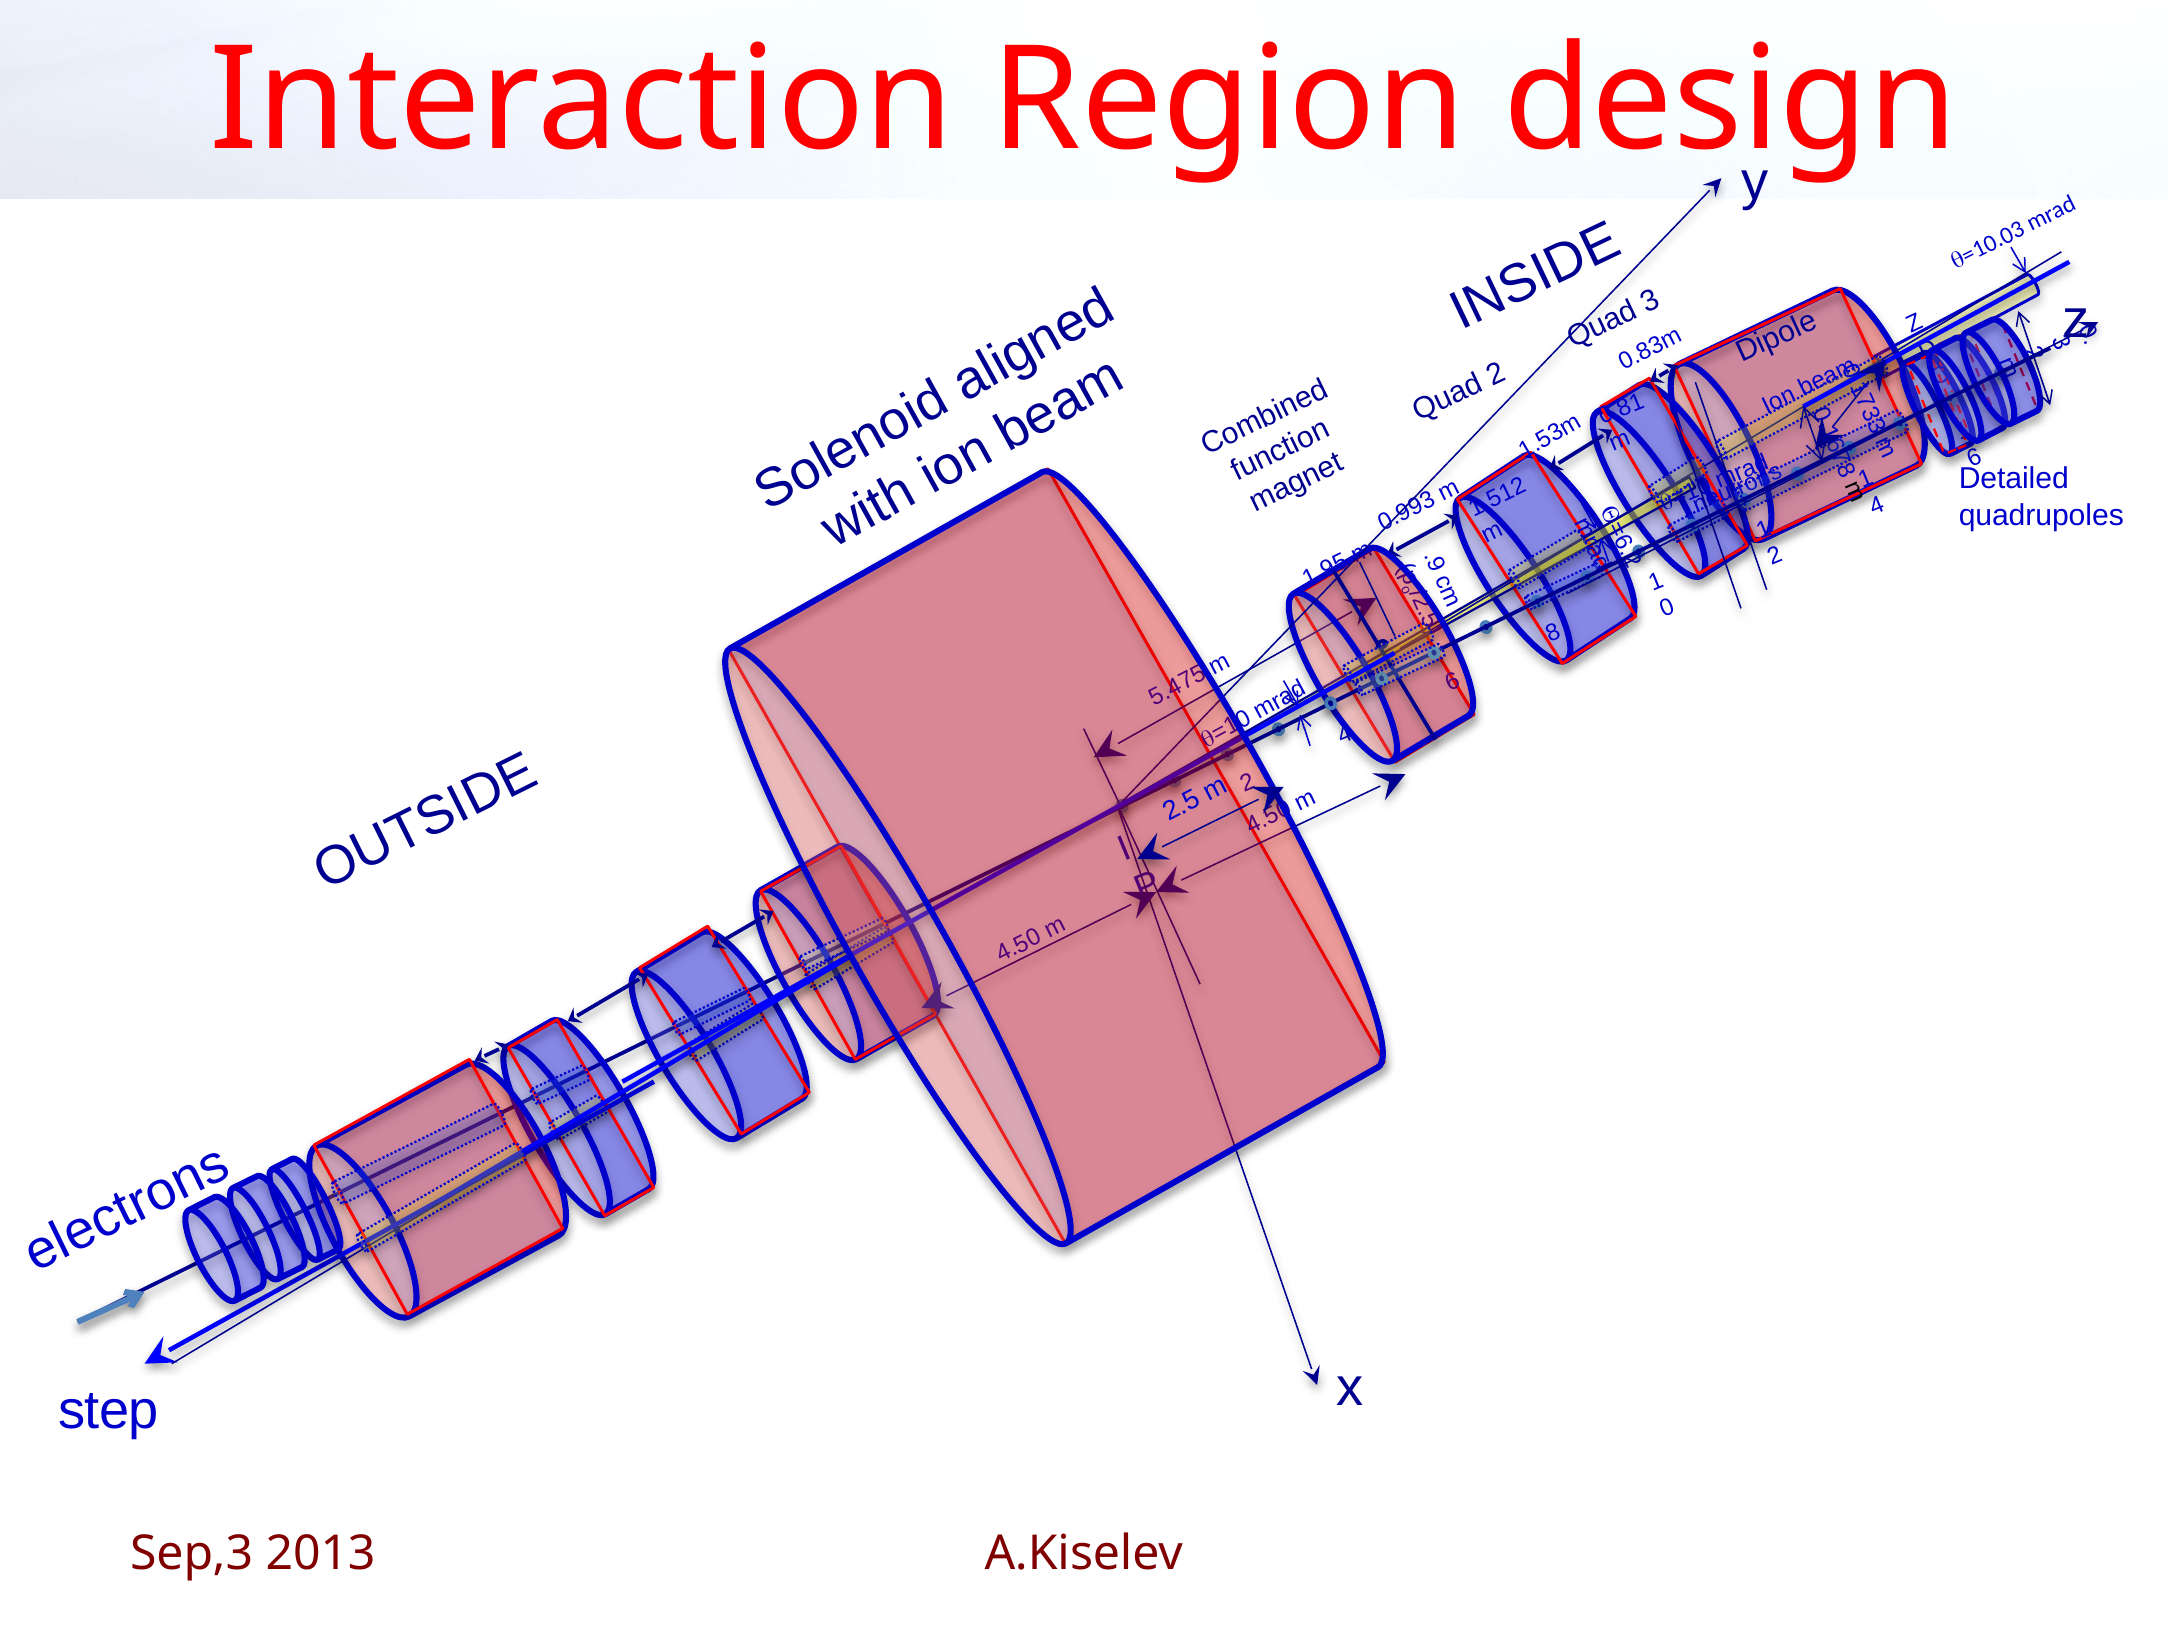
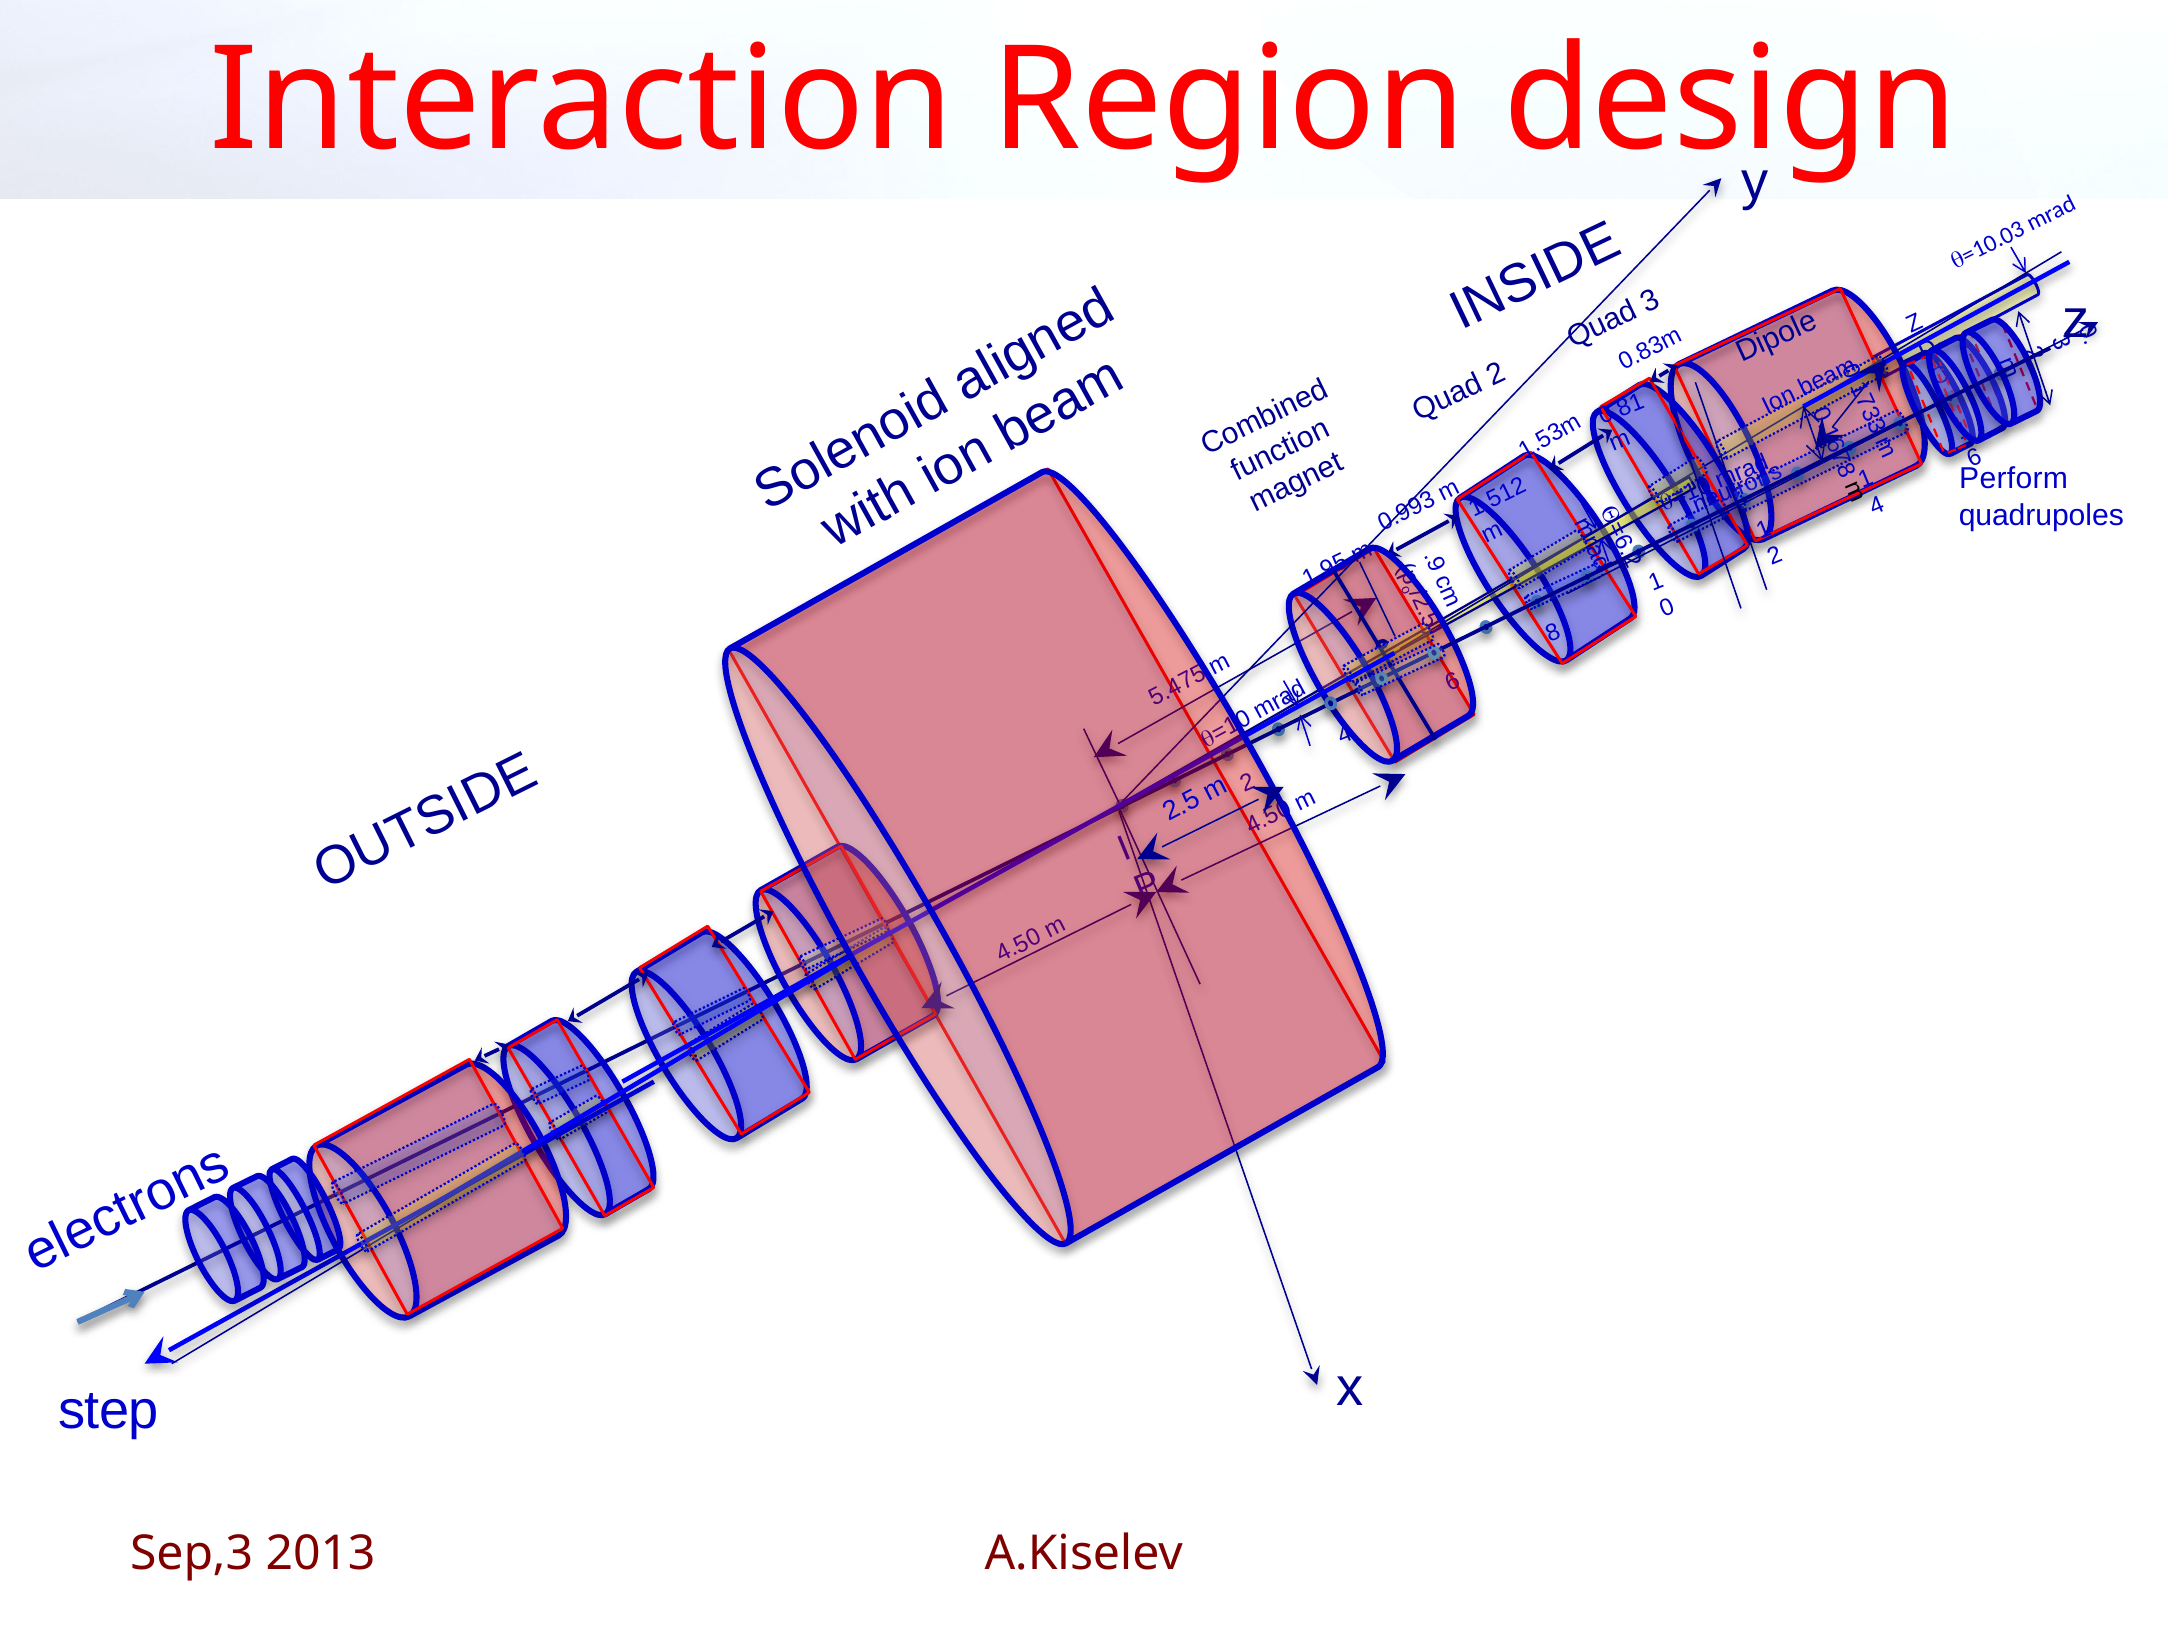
Detailed: Detailed -> Perform (2014, 479)
